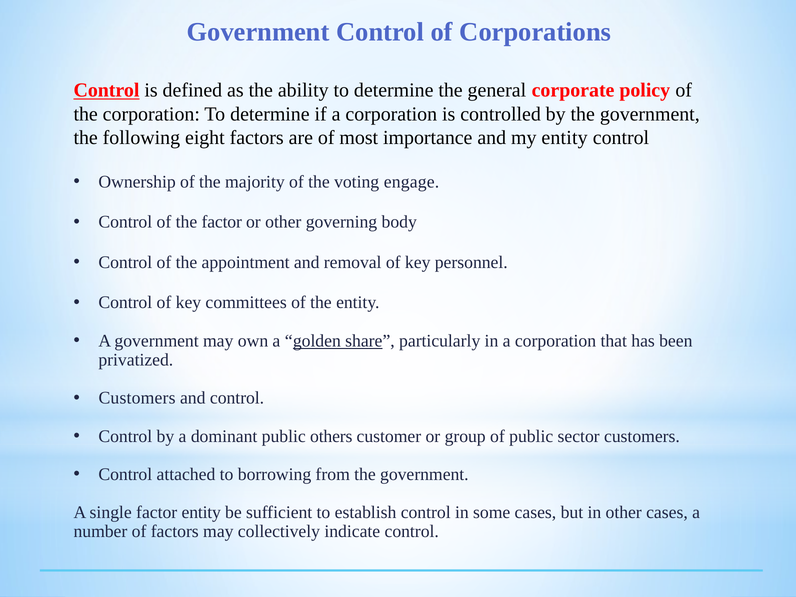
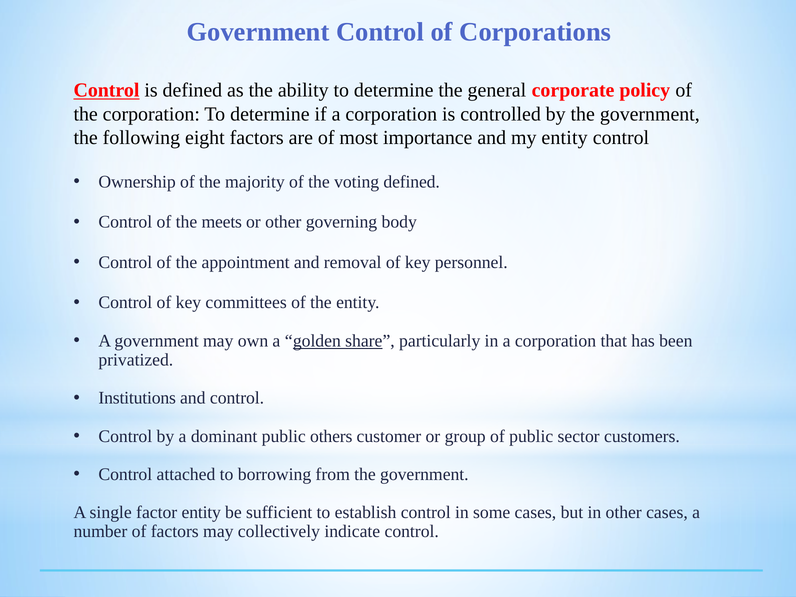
voting engage: engage -> defined (412, 182)
the factor: factor -> meets (222, 222)
Customers: Customers -> Institutions (137, 398)
